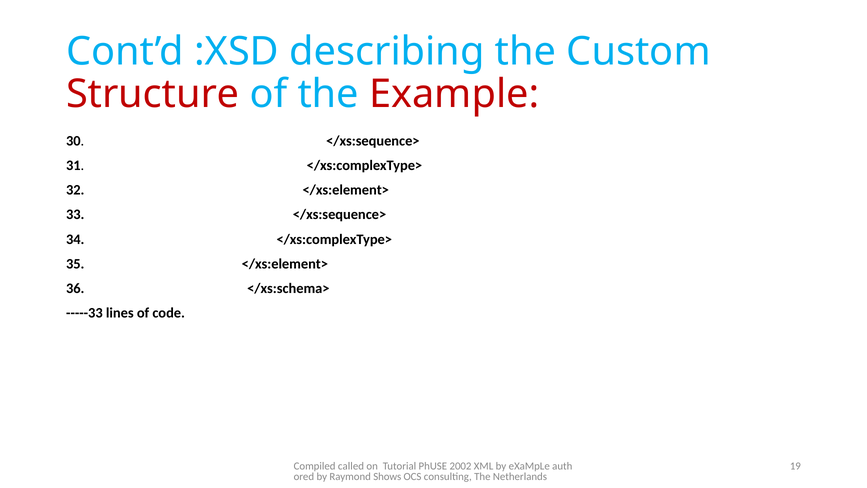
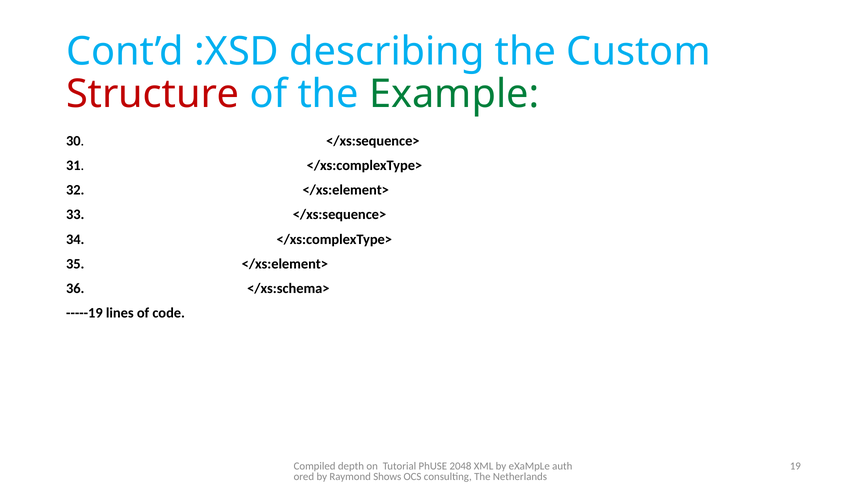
Example colour: red -> green (454, 94)
-----33: -----33 -> -----19 (84, 313)
called: called -> depth (351, 466)
2002: 2002 -> 2048 (460, 466)
